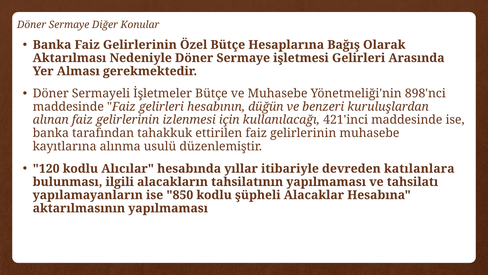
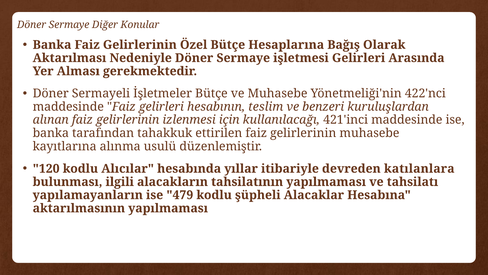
898'nci: 898'nci -> 422'nci (425, 93)
düğün: düğün -> teslim (266, 107)
850: 850 -> 479 (180, 195)
